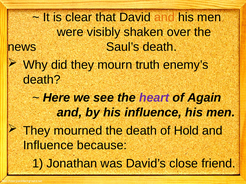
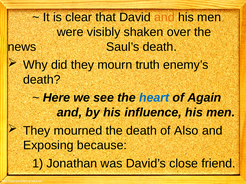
heart colour: purple -> blue (154, 98)
Hold: Hold -> Also (186, 131)
Influence: Influence -> Exposing (48, 146)
